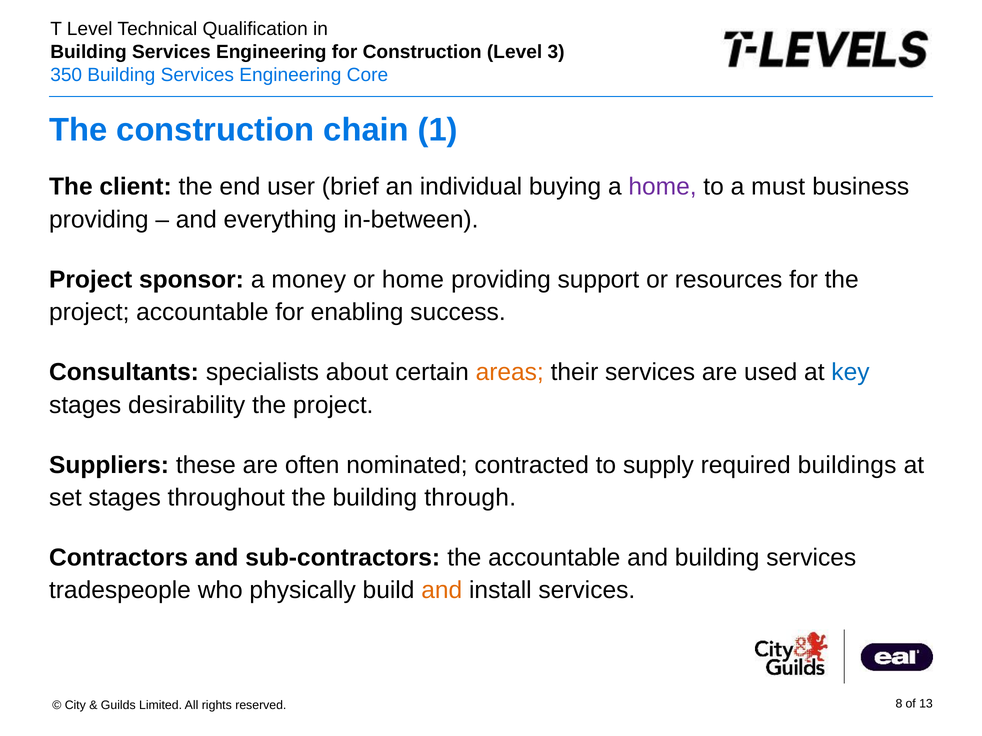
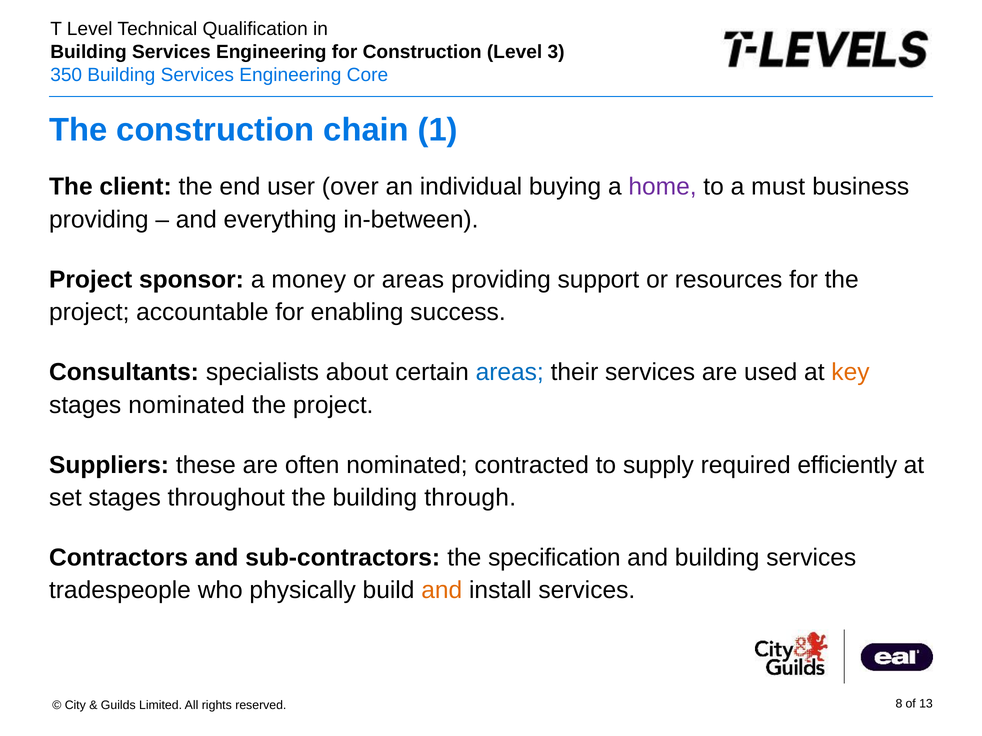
brief: brief -> over (350, 187)
or home: home -> areas (413, 280)
areas colour: orange -> blue (510, 372)
key colour: blue -> orange (850, 372)
stages desirability: desirability -> nominated (187, 405)
buildings: buildings -> efficiently (847, 465)
the accountable: accountable -> specification (554, 558)
